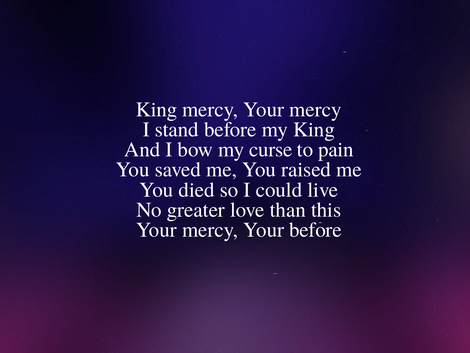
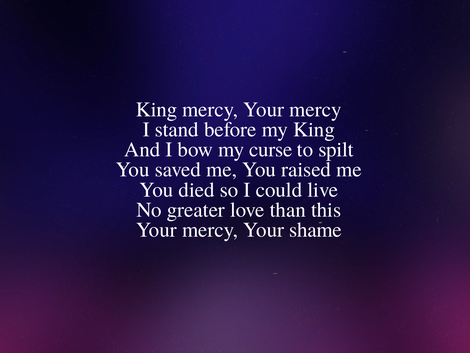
pain: pain -> spilt (336, 149)
Your before: before -> shame (315, 230)
